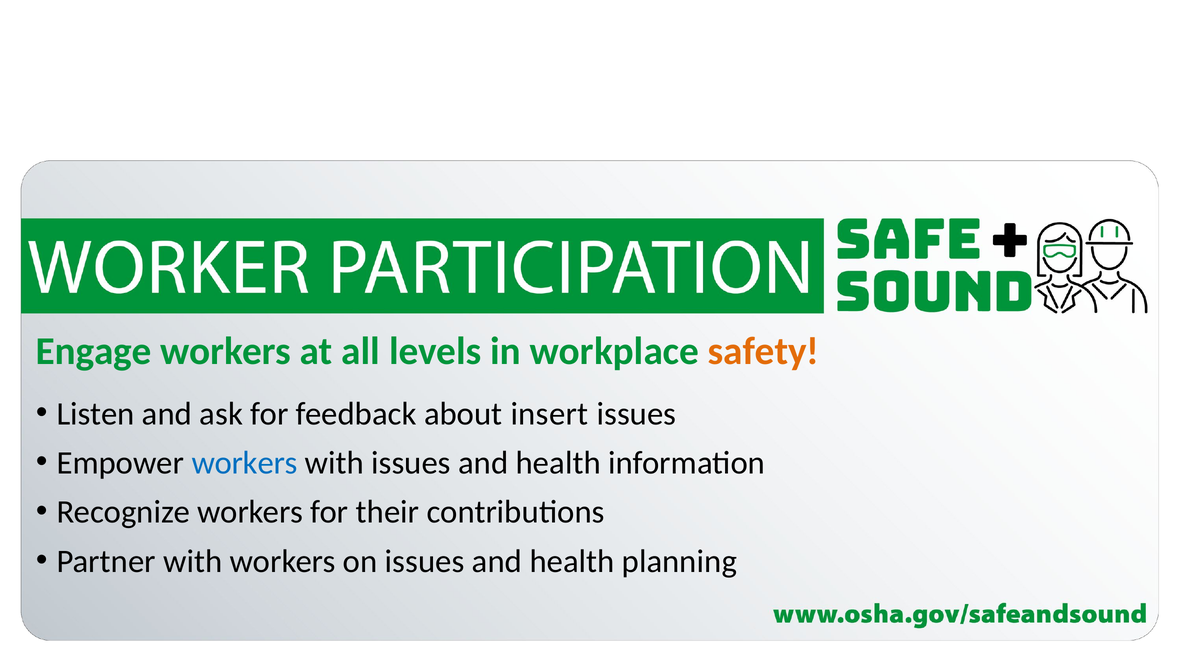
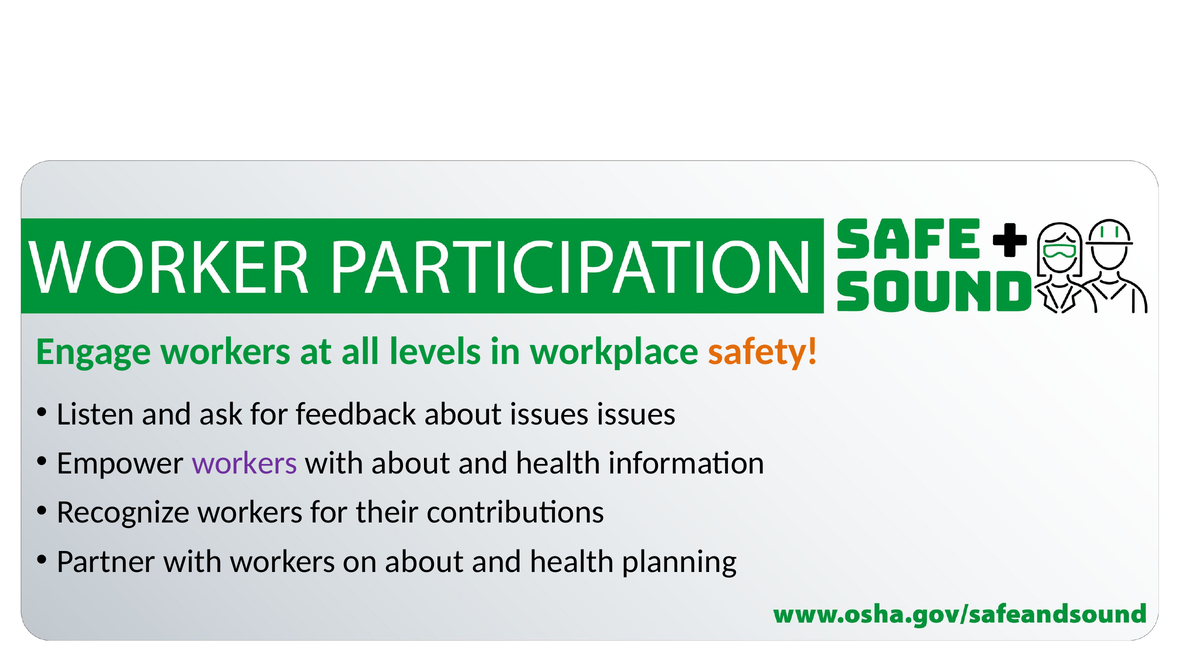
about insert: insert -> issues (550, 414)
workers colour: blue -> purple (245, 463)
with issues: issues -> about (411, 463)
on issues: issues -> about (425, 561)
